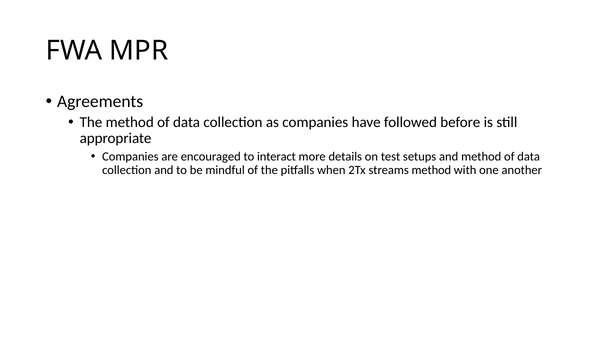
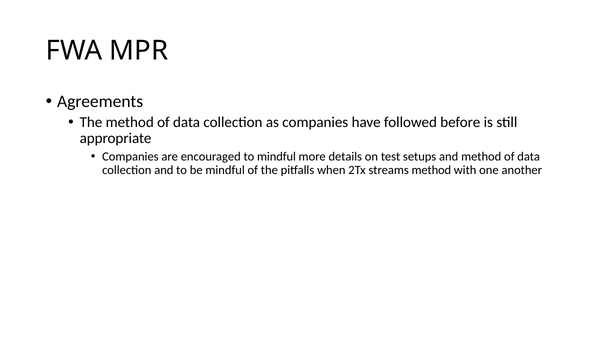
to interact: interact -> mindful (276, 157)
